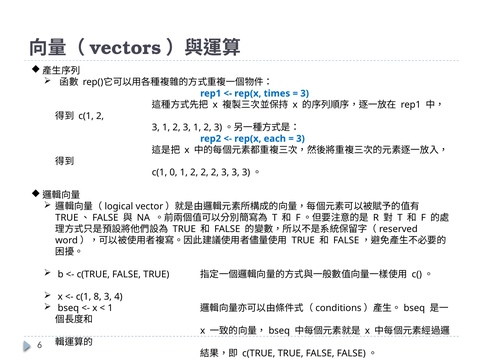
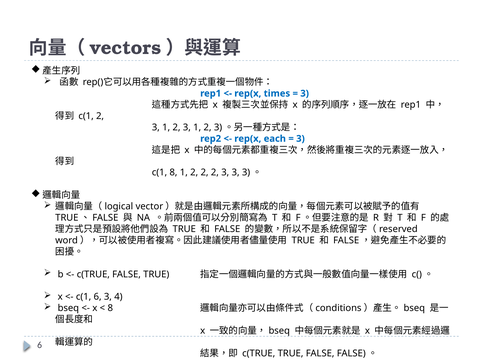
c(1 0: 0 -> 8 (173, 172)
c(1 8: 8 -> 6 (98, 296)
1: 1 -> 8 (110, 308)
